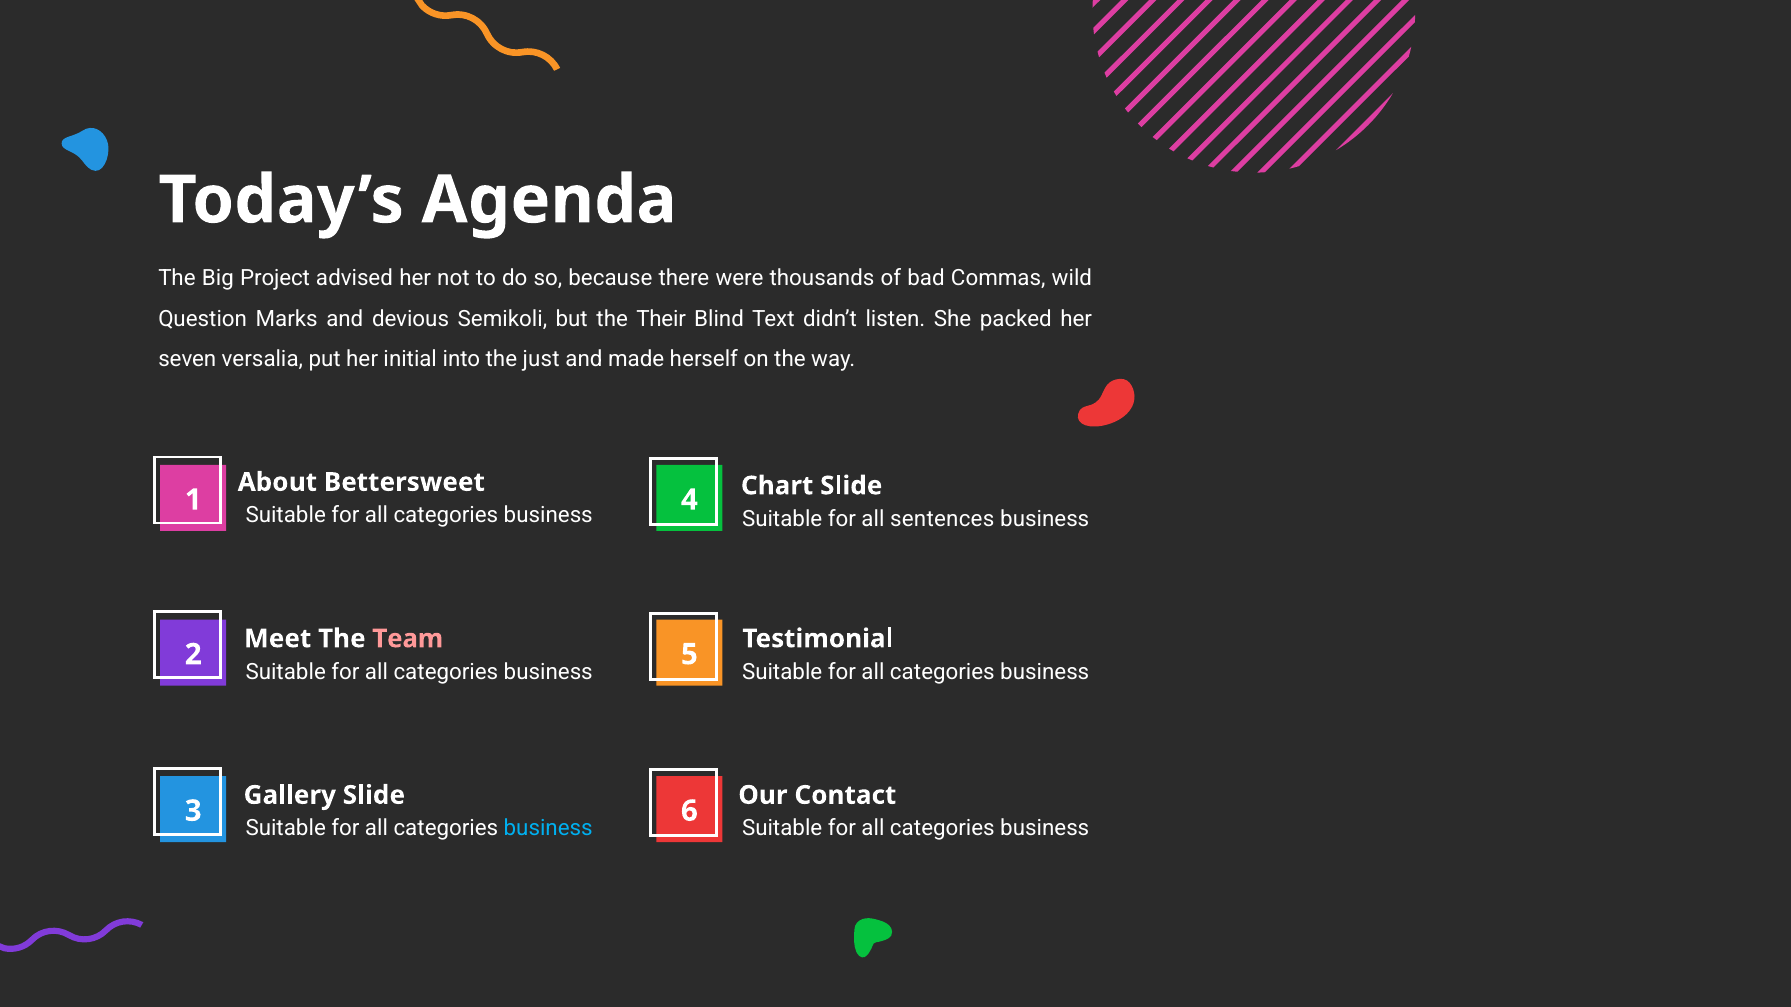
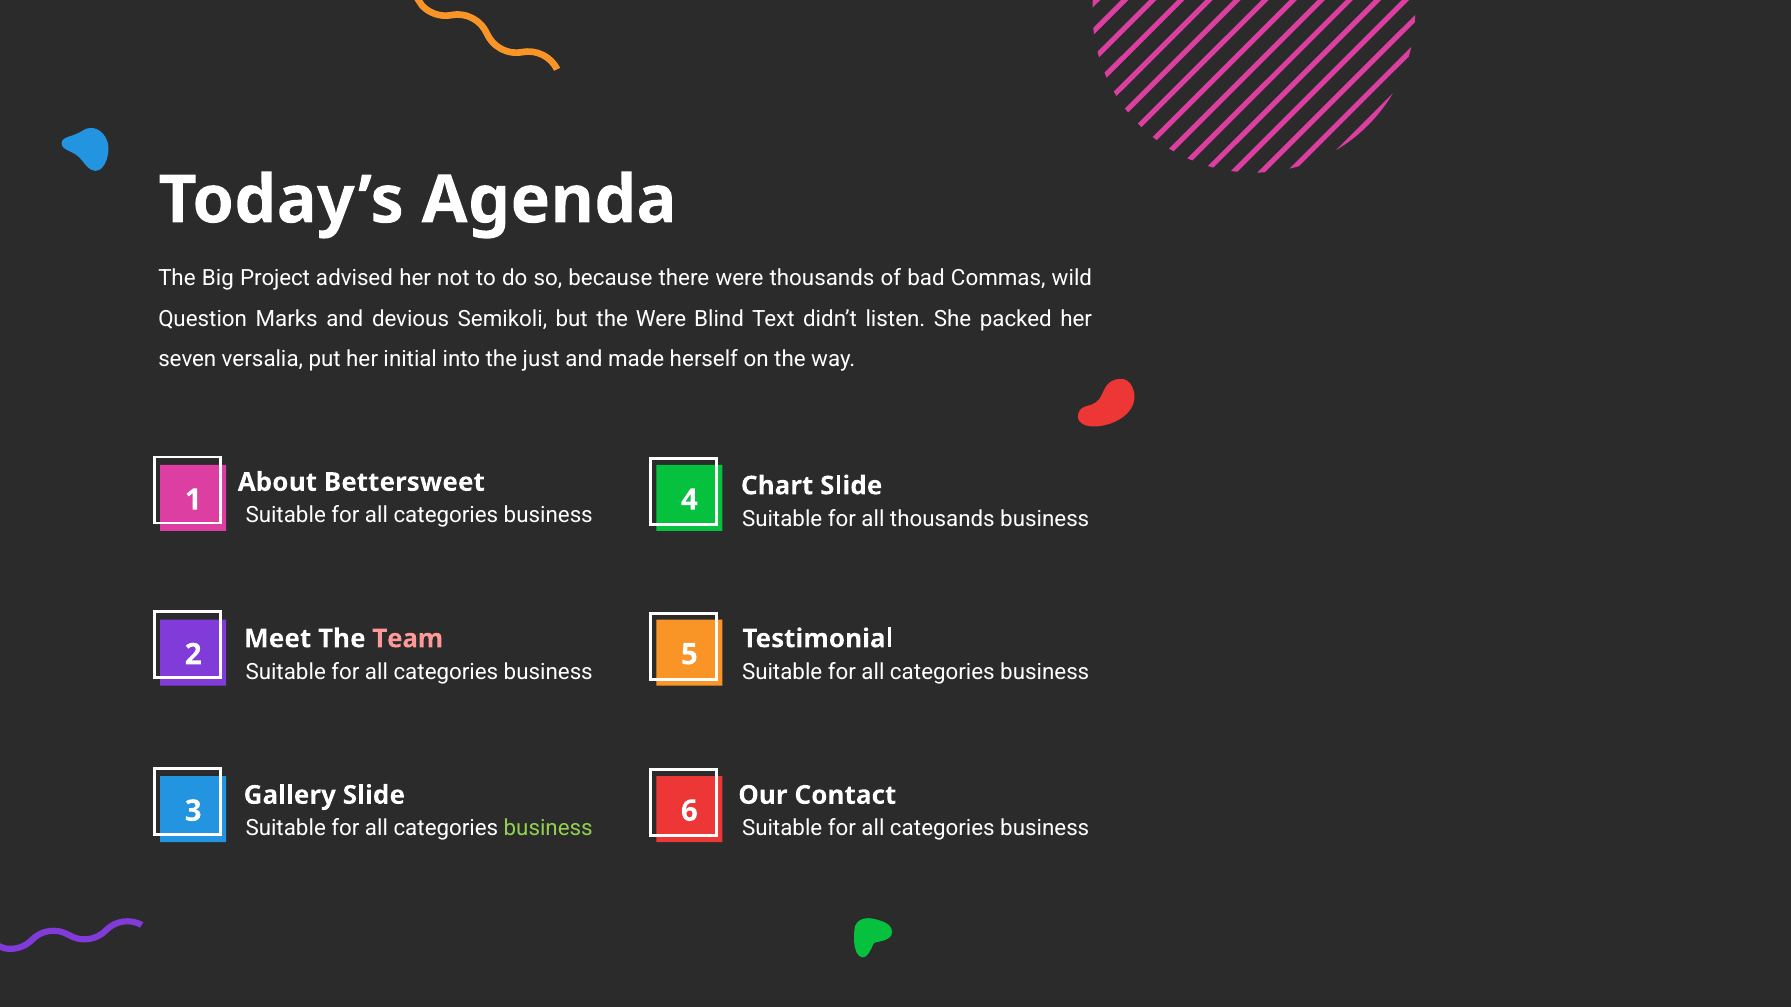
the Their: Their -> Were (661, 319)
all sentences: sentences -> thousands (942, 519)
business colour: light blue -> light green (548, 828)
